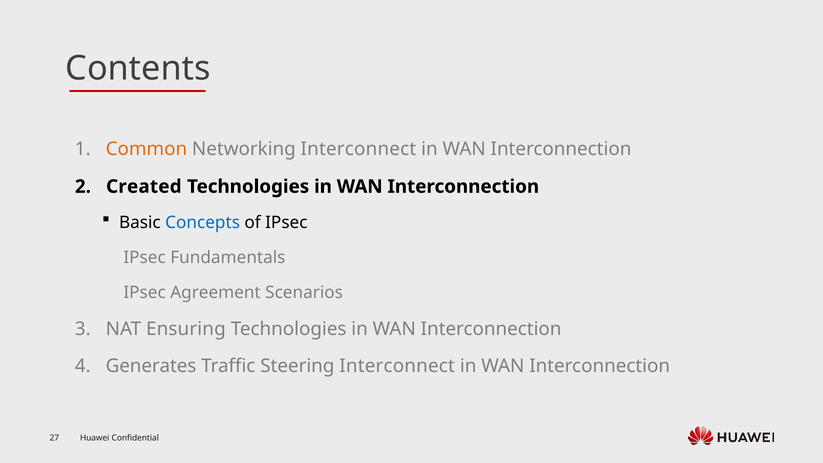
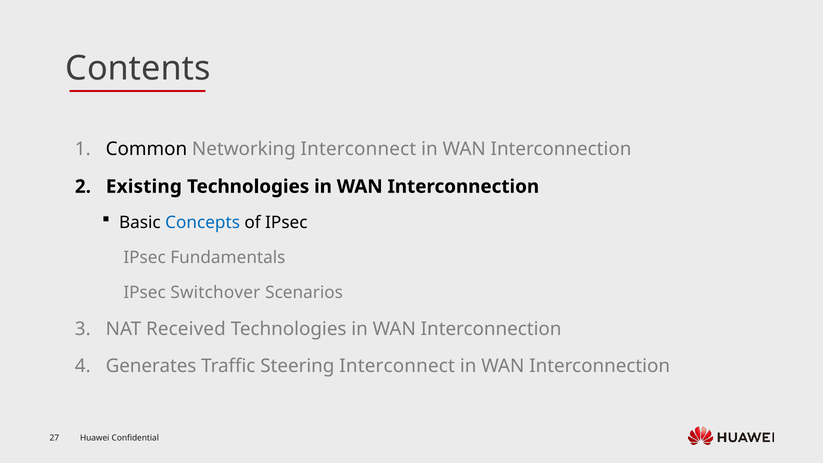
Common colour: orange -> black (146, 149)
Created: Created -> Existing (144, 187)
Agreement: Agreement -> Switchover (215, 292)
Ensuring: Ensuring -> Received (186, 329)
